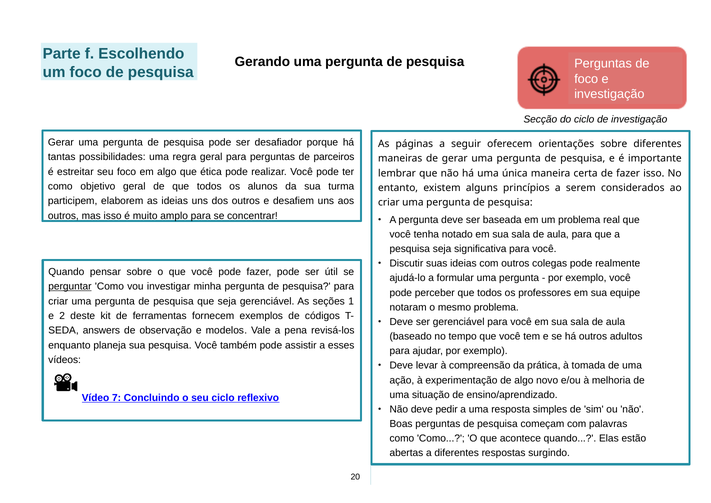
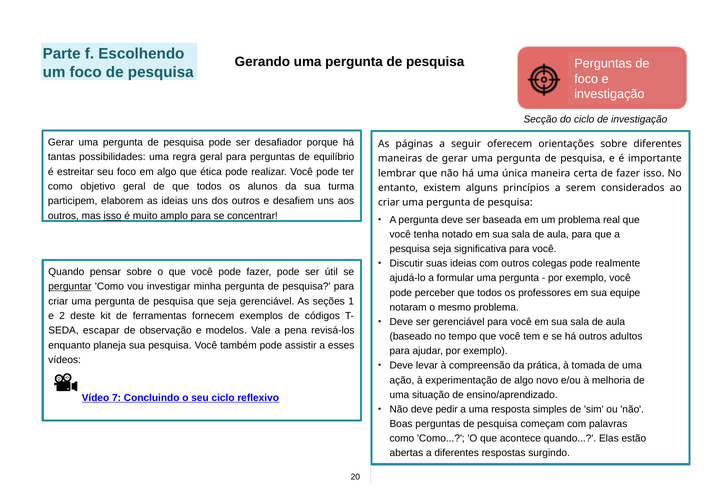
parceiros: parceiros -> equilíbrio (334, 157)
isso underline: none -> present (113, 216)
answers: answers -> escapar (101, 331)
